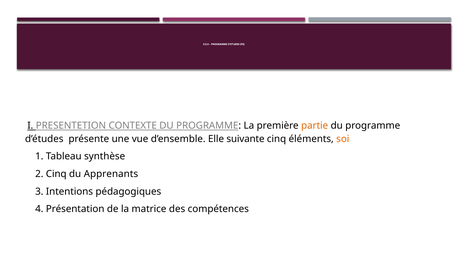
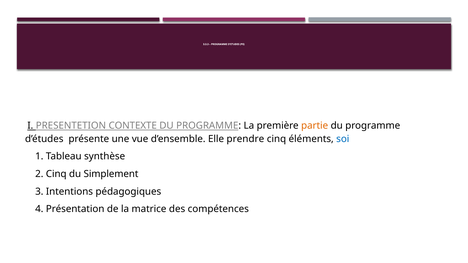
suivante: suivante -> prendre (245, 139)
soi colour: orange -> blue (343, 139)
Apprenants: Apprenants -> Simplement (111, 174)
